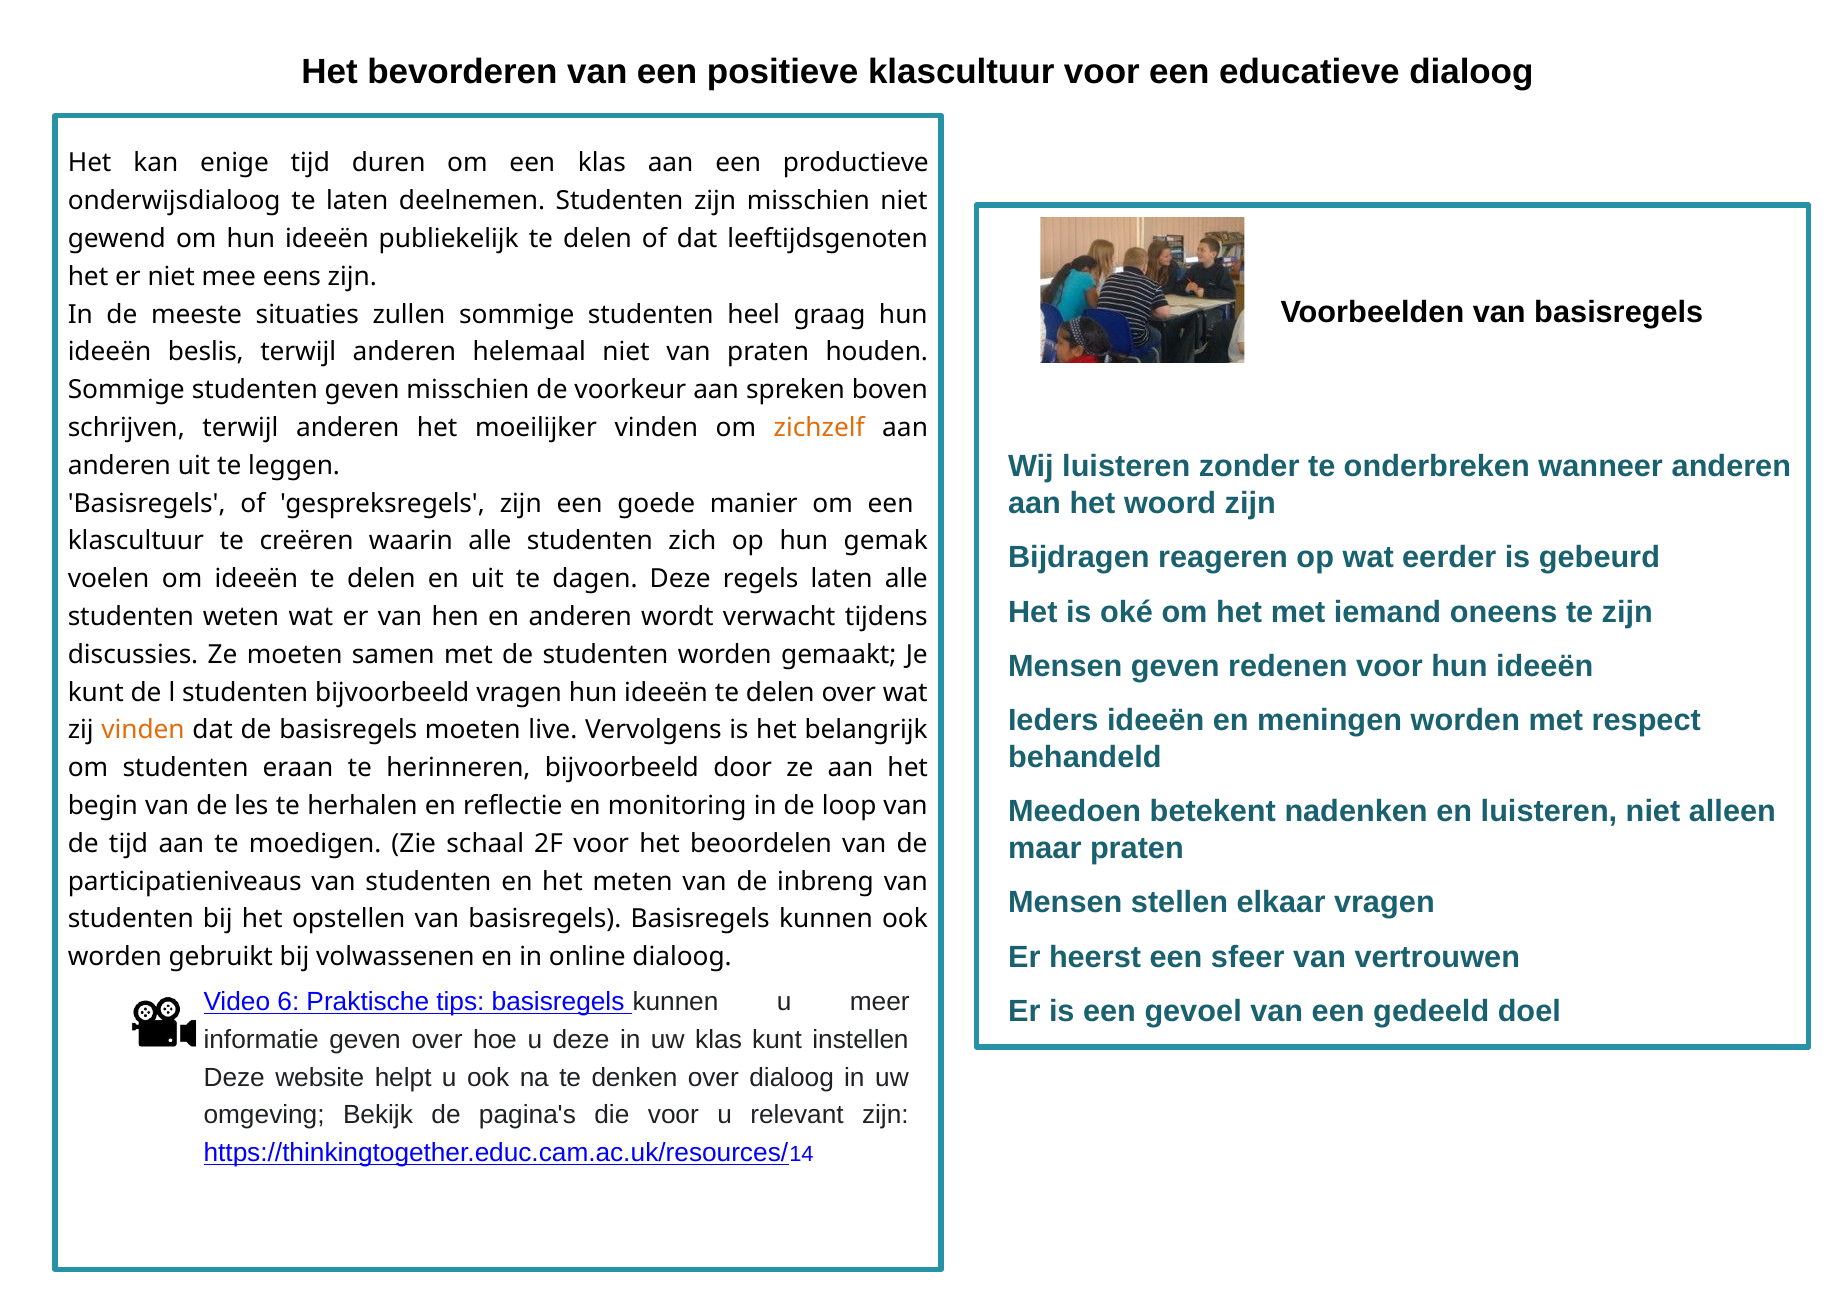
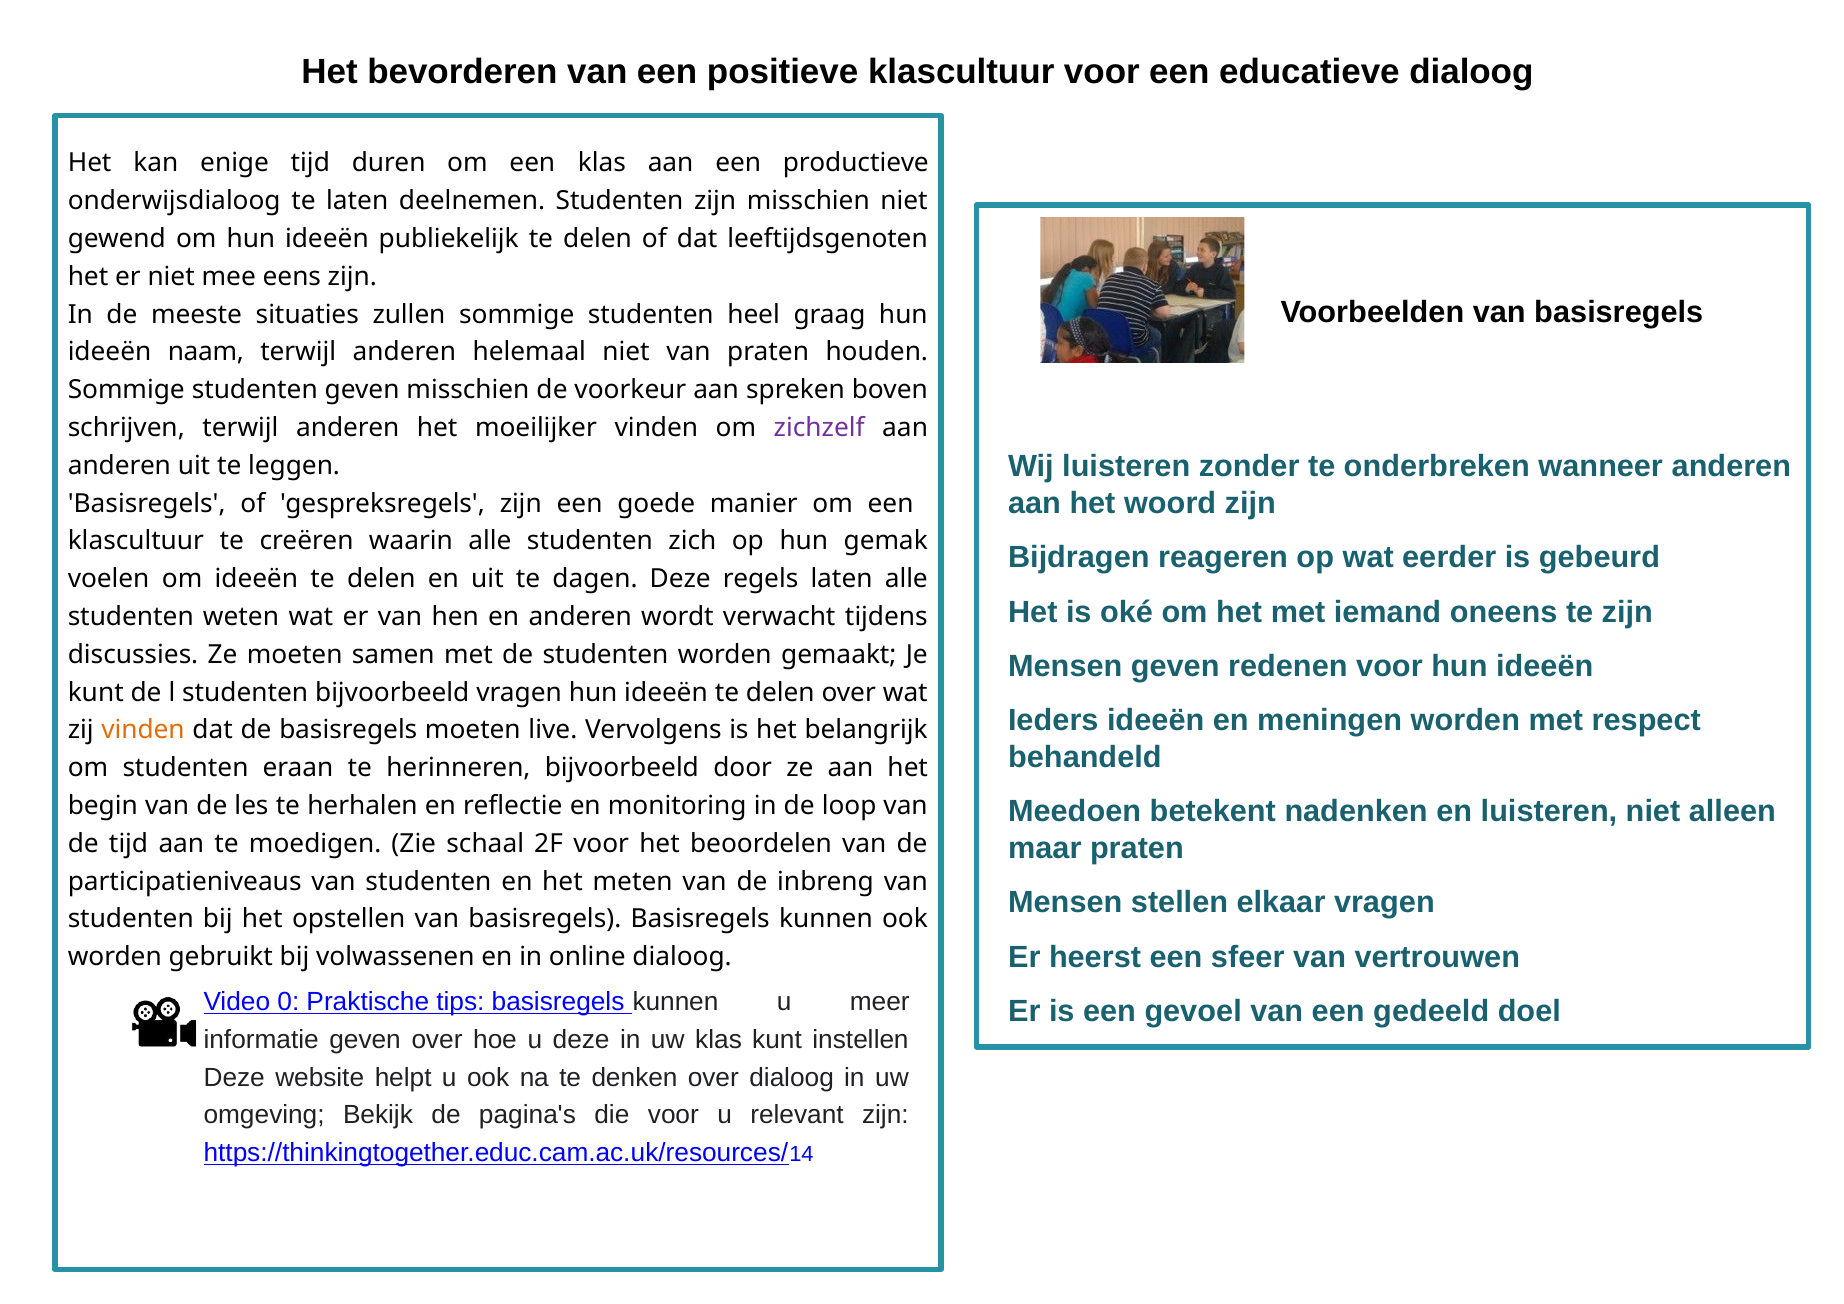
beslis: beslis -> naam (206, 352)
zichzelf colour: orange -> purple (819, 428)
6: 6 -> 0 (288, 1002)
